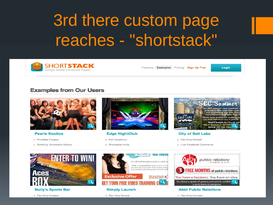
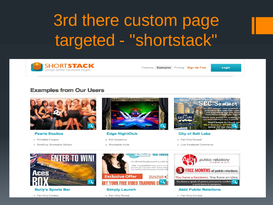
reaches: reaches -> targeted (85, 40)
